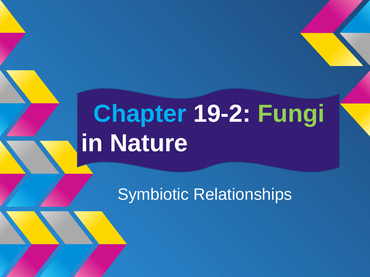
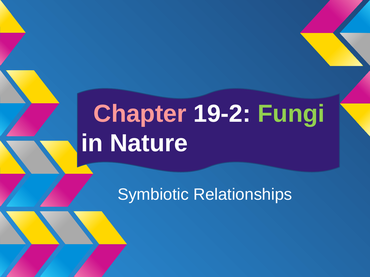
Chapter colour: light blue -> pink (140, 114)
